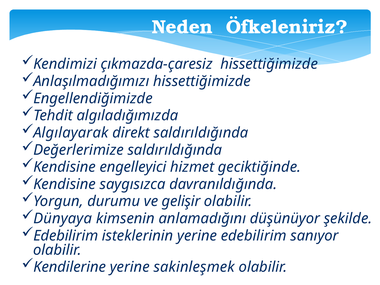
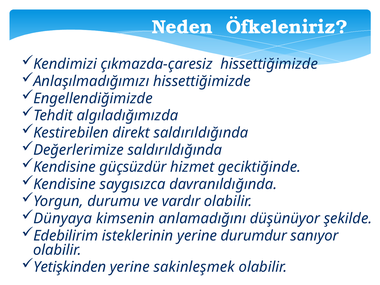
Algılayarak: Algılayarak -> Kestirebilen (71, 133)
engelleyici: engelleyici -> güçsüzdür (133, 167)
gelişir: gelişir -> vardır (181, 201)
yerine edebilirim: edebilirim -> durumdur (254, 236)
Kendilerine: Kendilerine -> Yetişkinden (70, 267)
